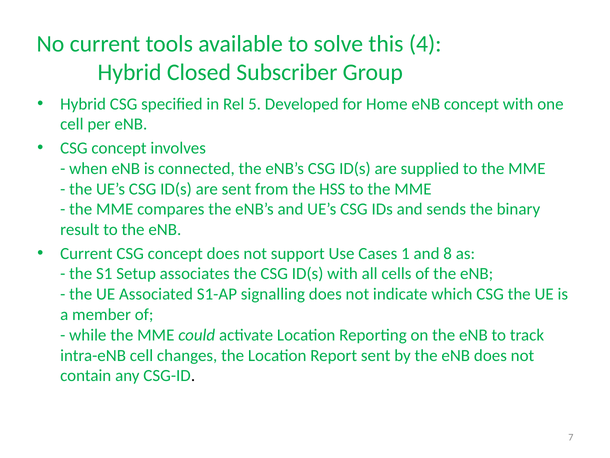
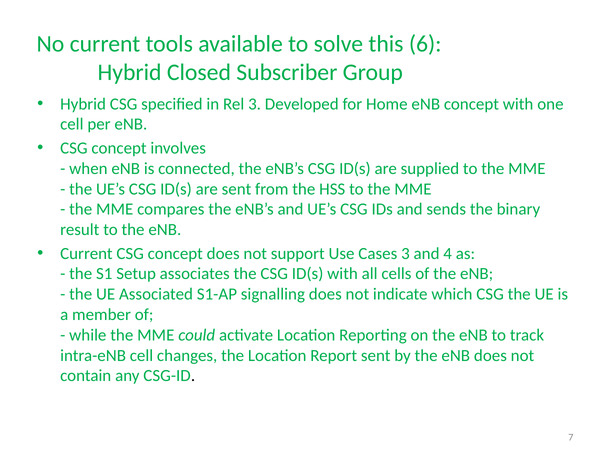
4: 4 -> 6 (425, 44)
Rel 5: 5 -> 3 (255, 104)
Cases 1: 1 -> 3 (405, 253)
8: 8 -> 4 (448, 253)
